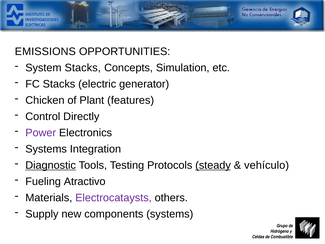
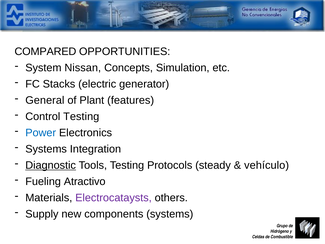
EMISSIONS: EMISSIONS -> COMPARED (45, 51)
System Stacks: Stacks -> Nissan (83, 68)
Chicken: Chicken -> General (45, 100)
Control Directly: Directly -> Testing (81, 116)
Power colour: purple -> blue (41, 133)
steady underline: present -> none (213, 165)
